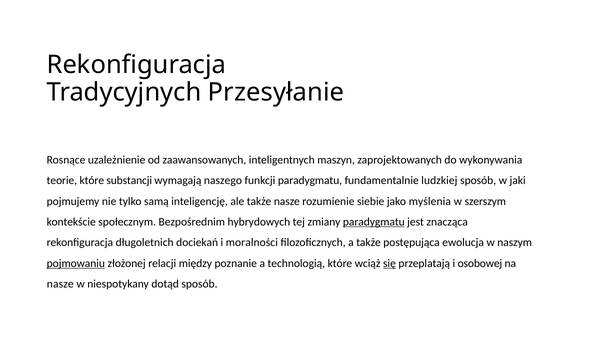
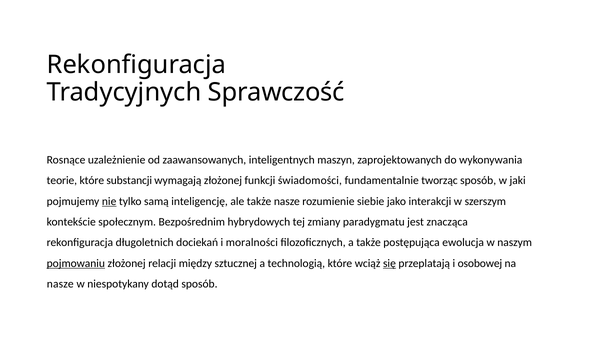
Przesyłanie: Przesyłanie -> Sprawczość (276, 92)
wymagają naszego: naszego -> złożonej (223, 180)
funkcji paradygmatu: paradygmatu -> świadomości (310, 180)
ludzkiej: ludzkiej -> tworząc (439, 180)
nie underline: none -> present (109, 201)
myślenia: myślenia -> interakcji (430, 201)
paradygmatu underline: present -> none (374, 222)
poznanie: poznanie -> sztucznej (236, 263)
